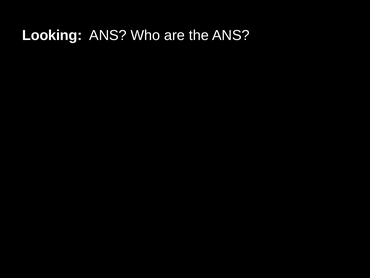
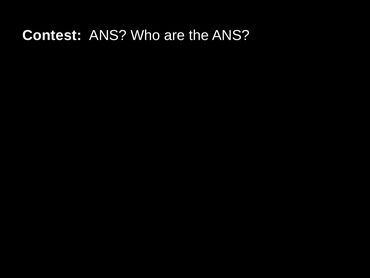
Looking: Looking -> Contest (52, 35)
